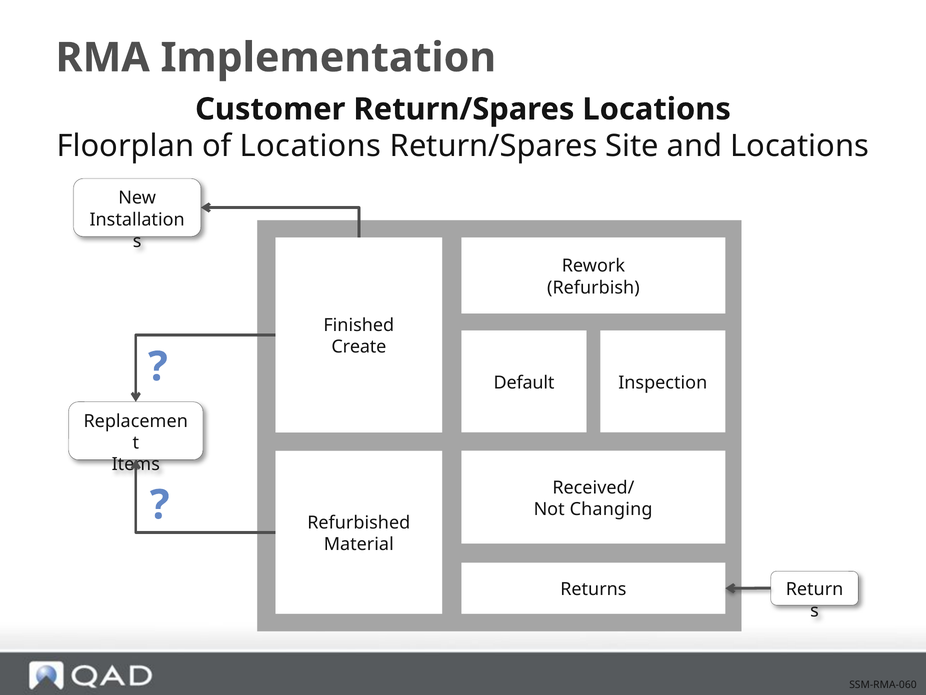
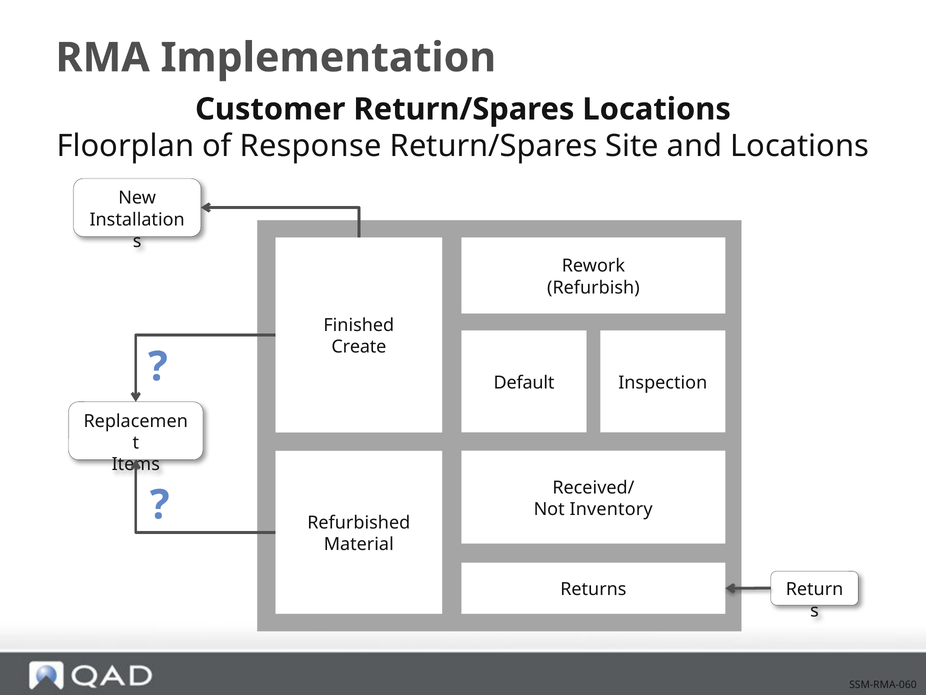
of Locations: Locations -> Response (311, 146)
Changing: Changing -> Inventory (611, 509)
